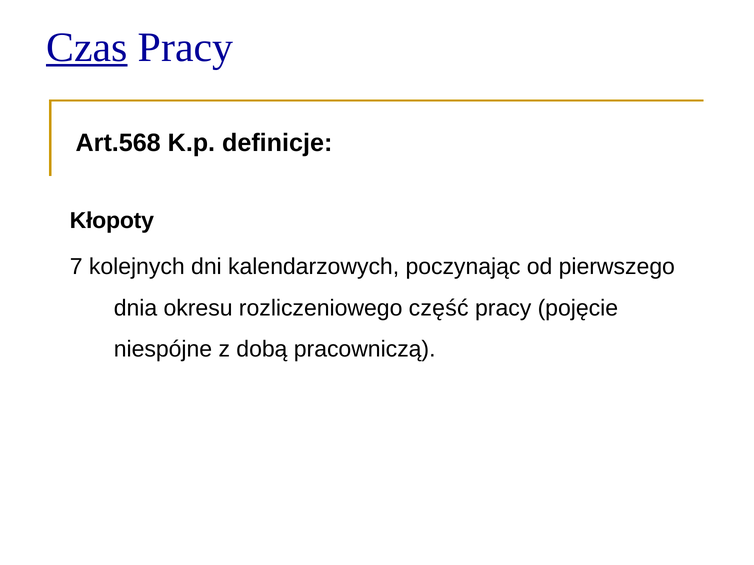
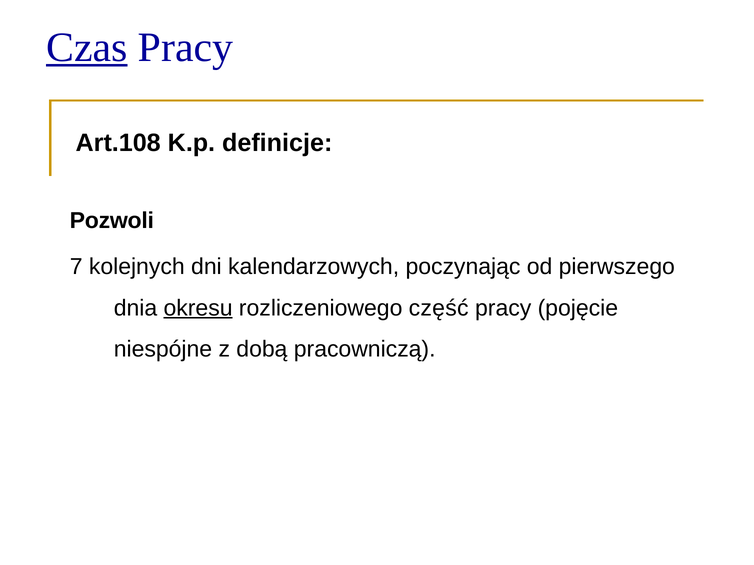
Art.568: Art.568 -> Art.108 (118, 143)
Kłopoty: Kłopoty -> Pozwoli (112, 221)
okresu underline: none -> present (198, 308)
